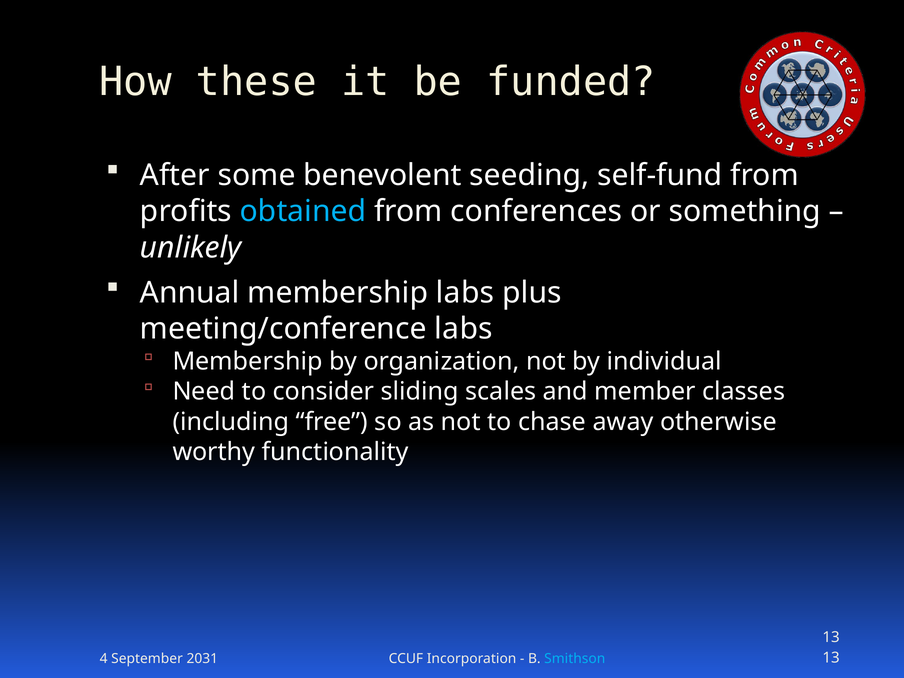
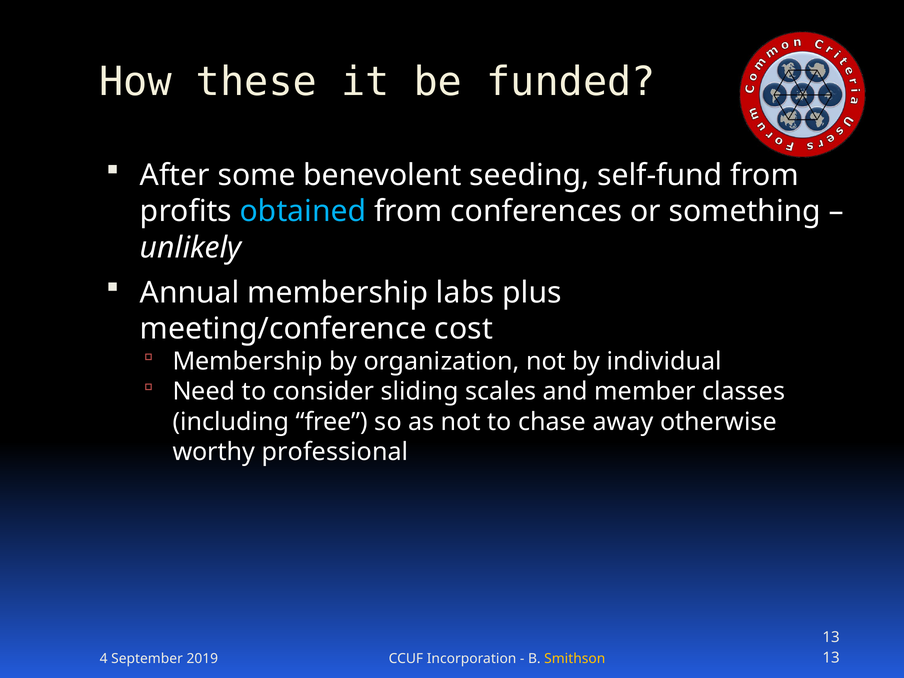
meeting/conference labs: labs -> cost (464, 329)
functionality: functionality -> professional (335, 452)
2031: 2031 -> 2019 (202, 659)
Smithson colour: light blue -> yellow (575, 659)
